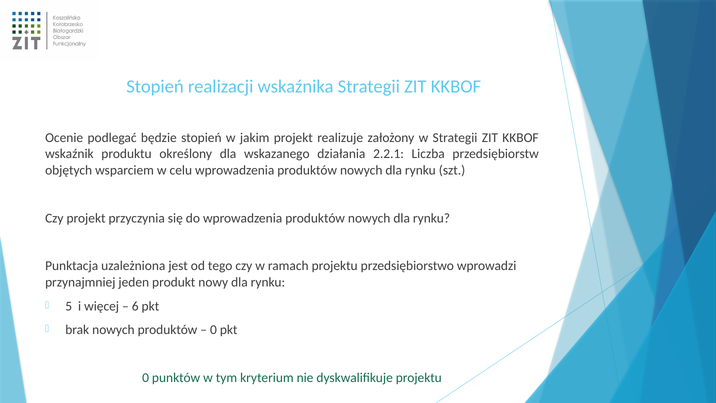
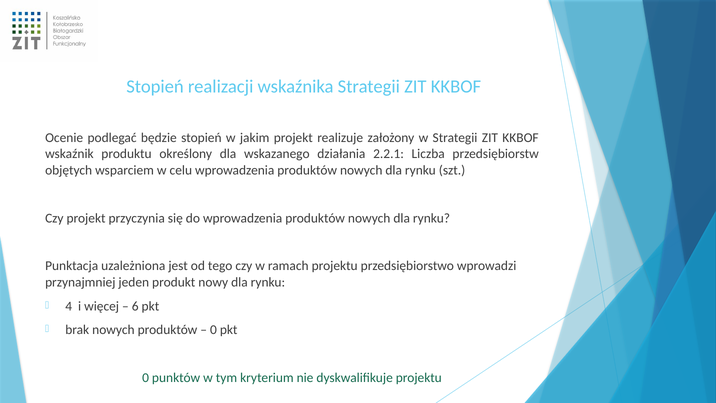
5: 5 -> 4 (69, 306)
